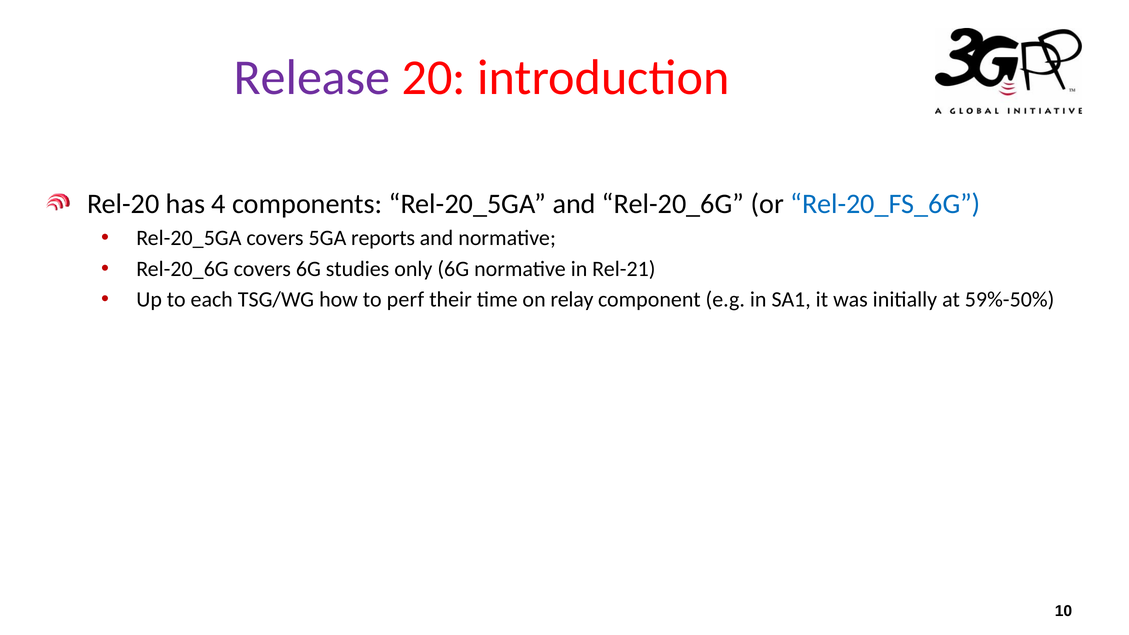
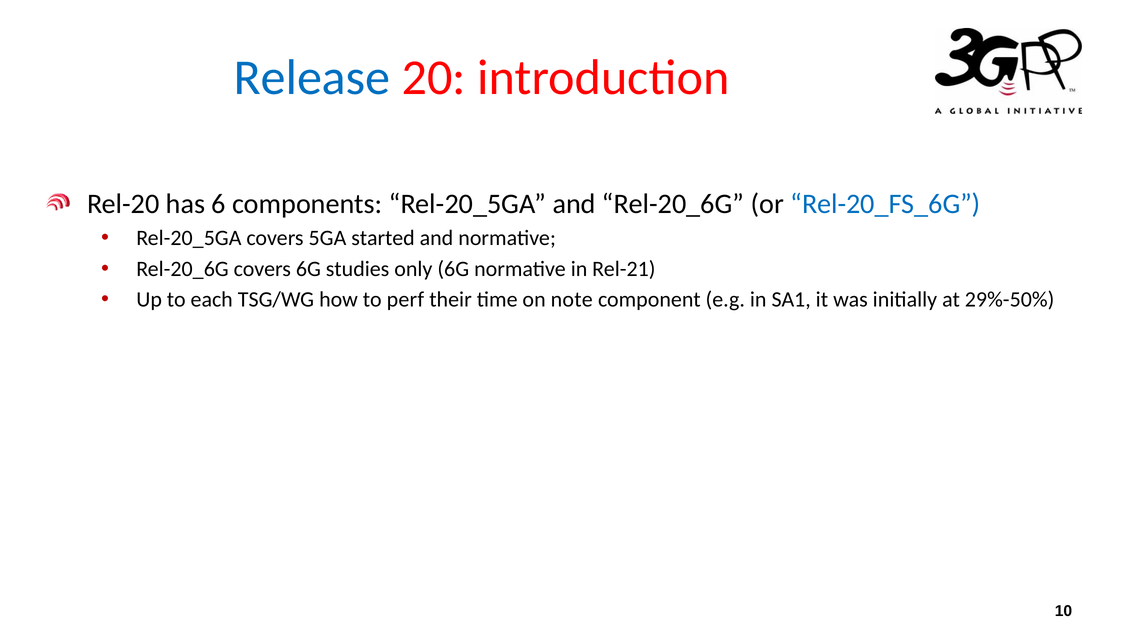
Release colour: purple -> blue (312, 78)
4: 4 -> 6 (219, 204)
reports: reports -> started (383, 238)
relay: relay -> note (572, 300)
59%-50%: 59%-50% -> 29%-50% (1010, 300)
